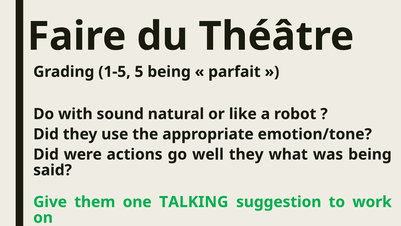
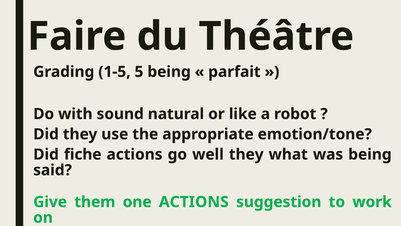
were: were -> fiche (83, 154)
one TALKING: TALKING -> ACTIONS (194, 202)
